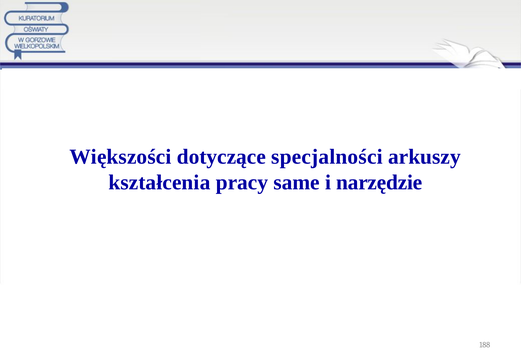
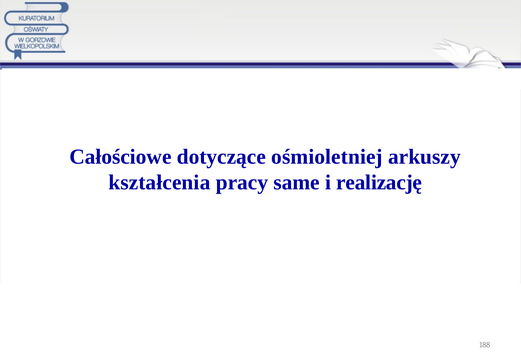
Większości: Większości -> Całościowe (120, 157)
specjalności: specjalności -> ośmioletniej (327, 157)
narzędzie: narzędzie -> realizację (379, 182)
